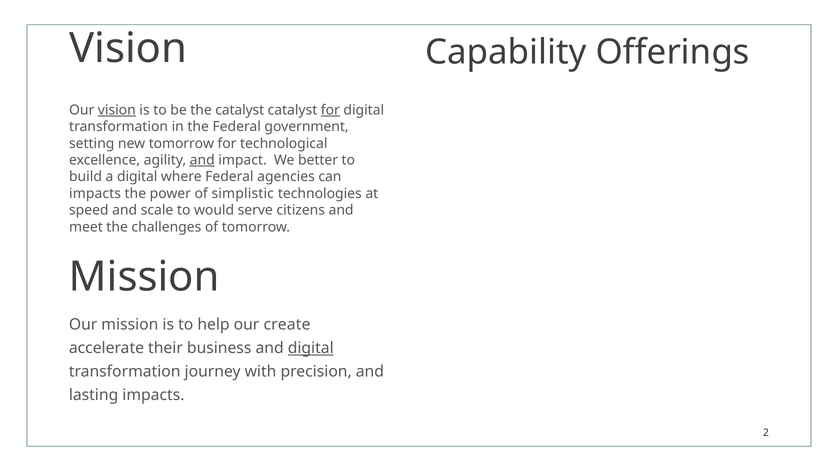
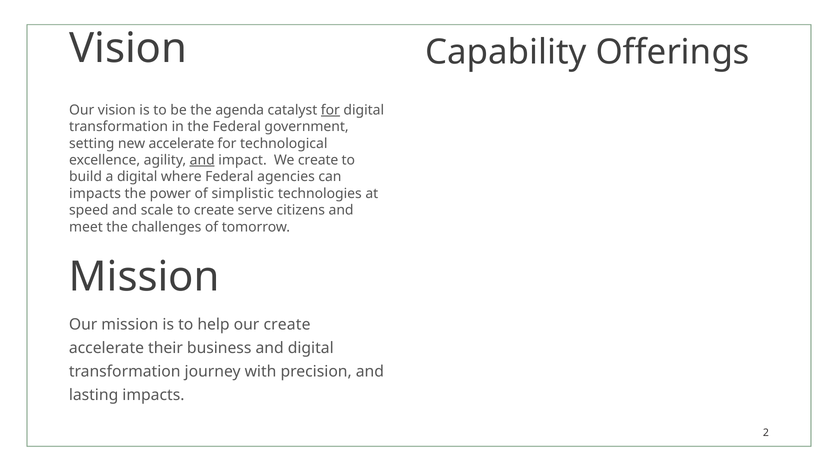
vision underline: present -> none (117, 110)
the catalyst: catalyst -> agenda (240, 110)
new tomorrow: tomorrow -> accelerate (181, 144)
We better: better -> create (318, 160)
to would: would -> create (214, 211)
digital underline: present -> none (311, 348)
